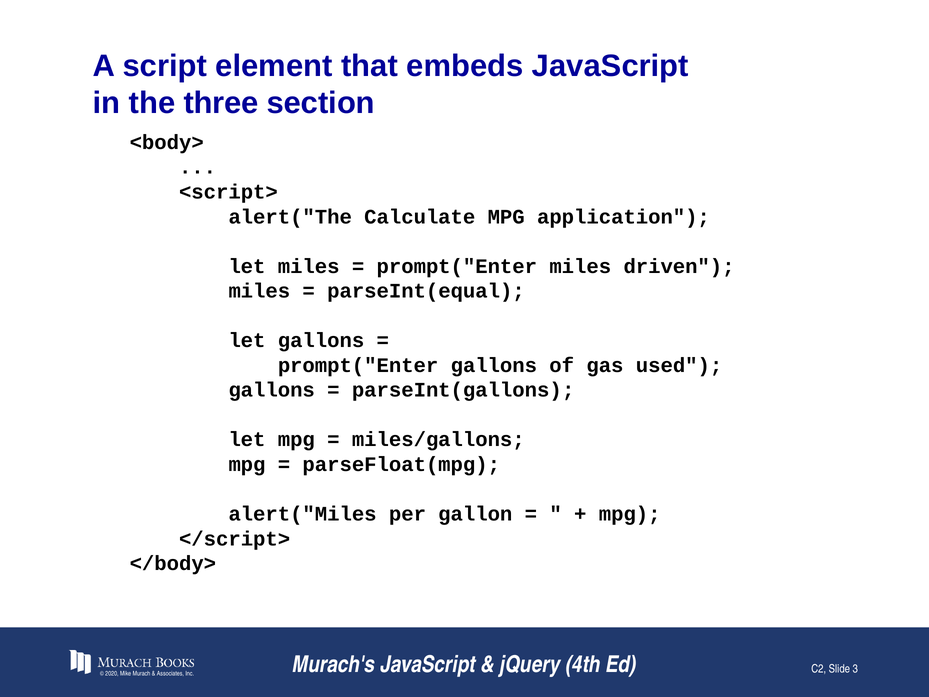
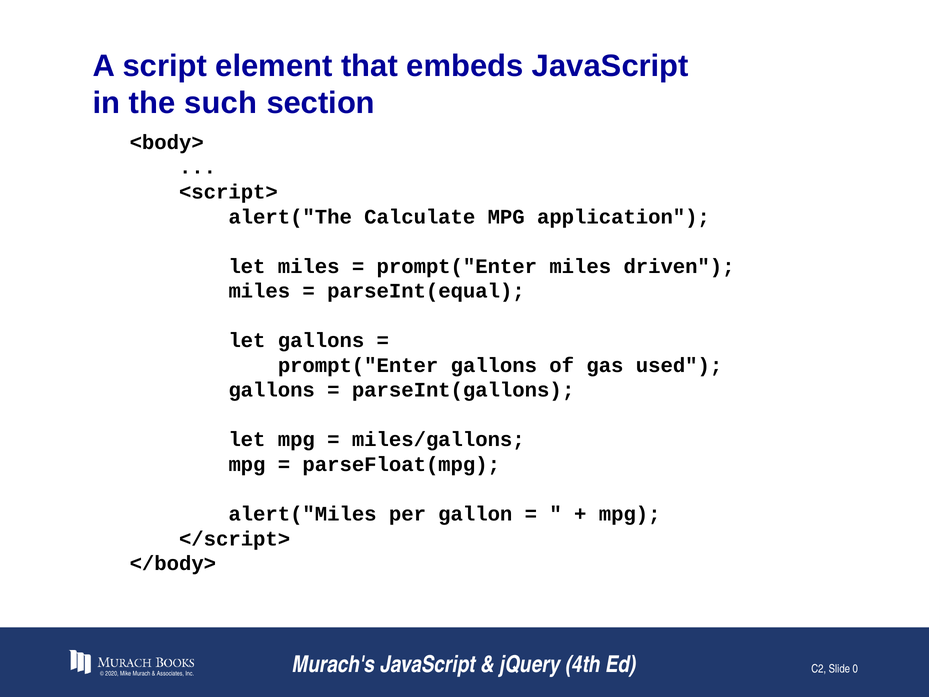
three: three -> such (221, 103)
3: 3 -> 0 (855, 668)
